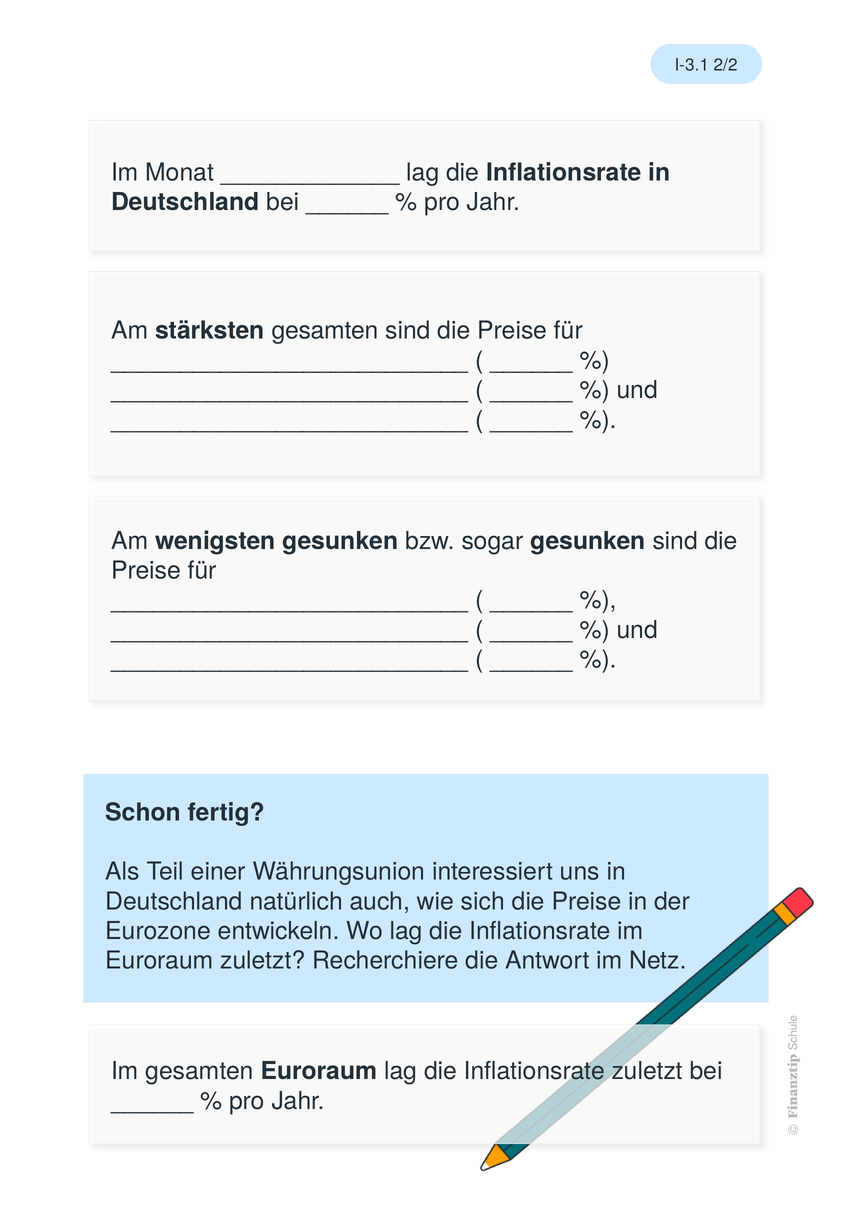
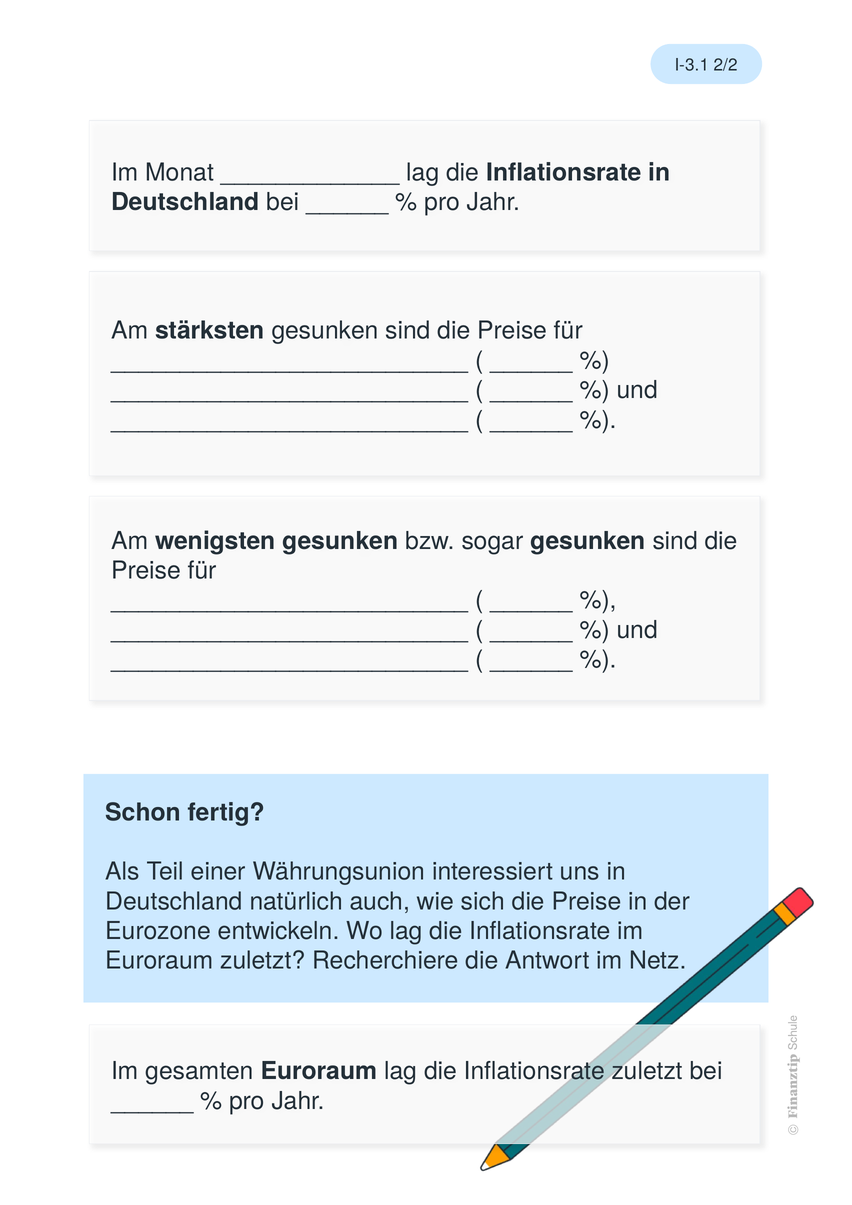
stärksten gesamten: gesamten -> gesunken (325, 331)
